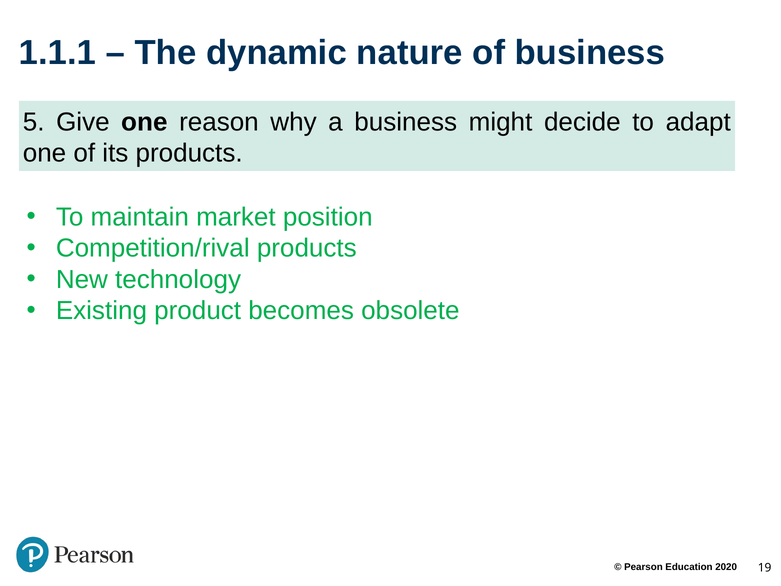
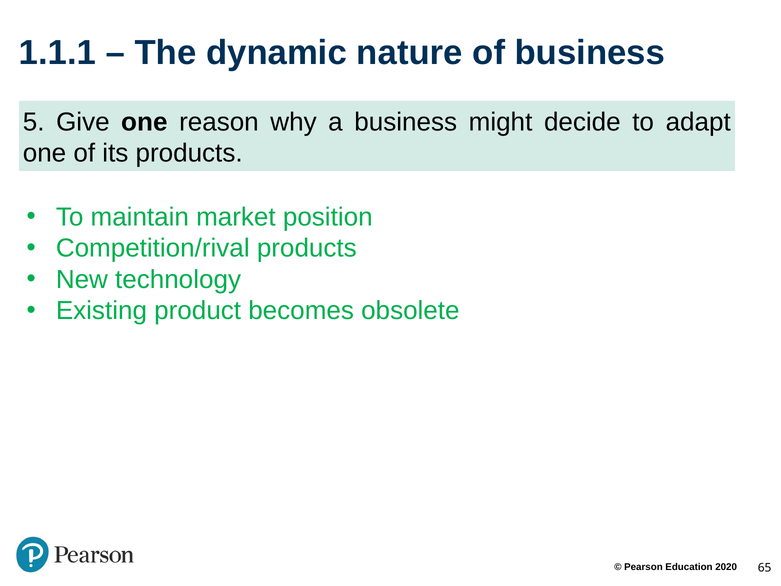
19: 19 -> 65 (765, 568)
